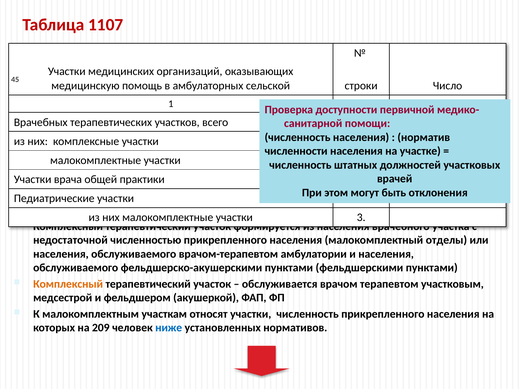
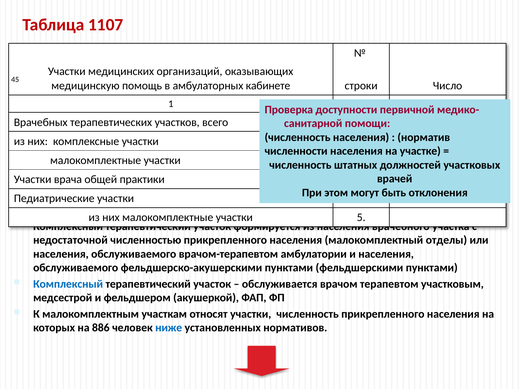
сельской: сельской -> кабинете (268, 86)
них малокомплектные участки 3: 3 -> 5 (361, 217)
Комплексный colour: orange -> blue (68, 284)
209: 209 -> 886 (101, 328)
